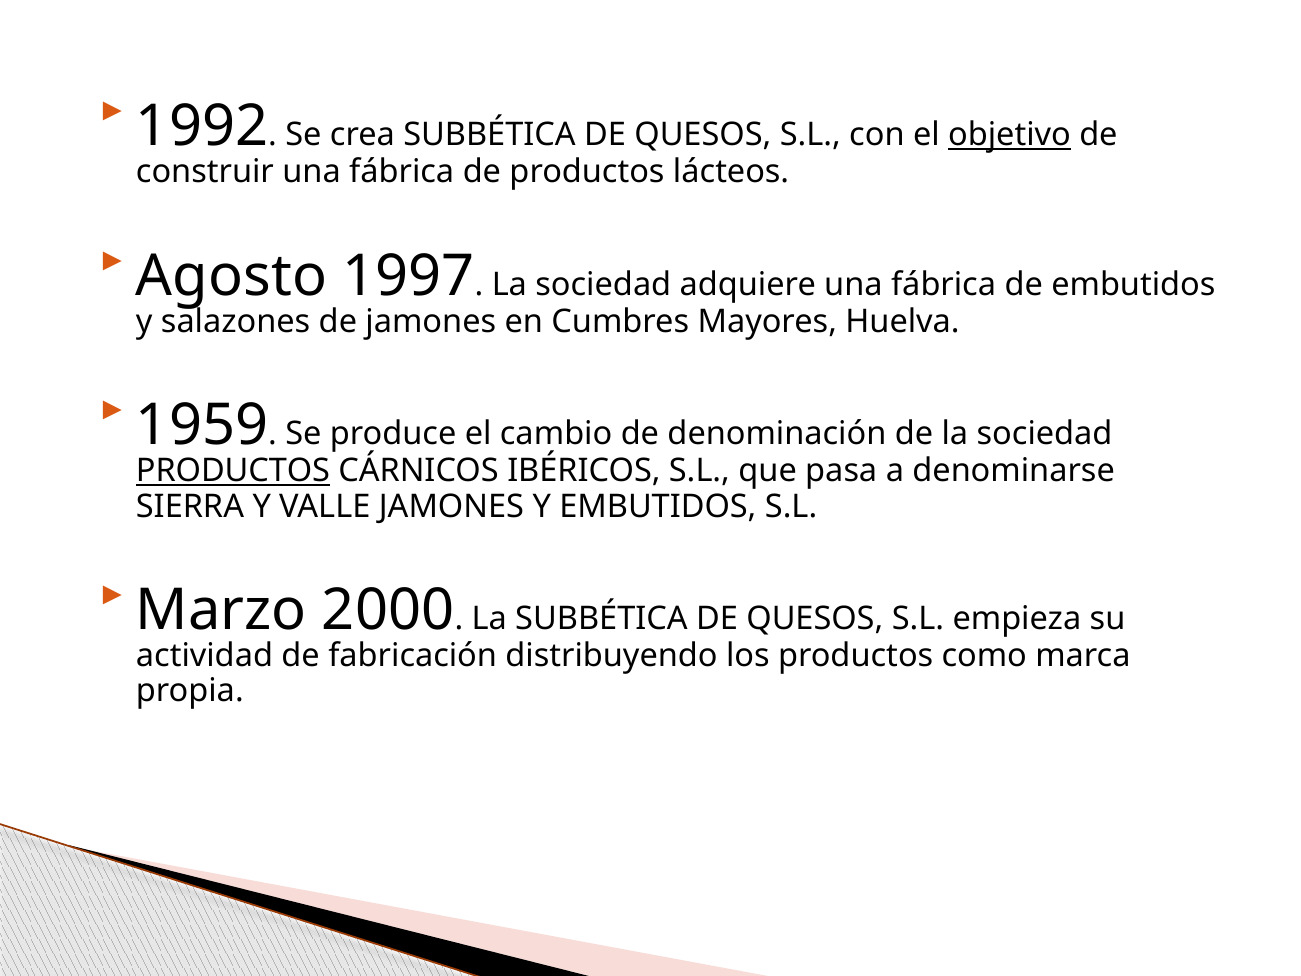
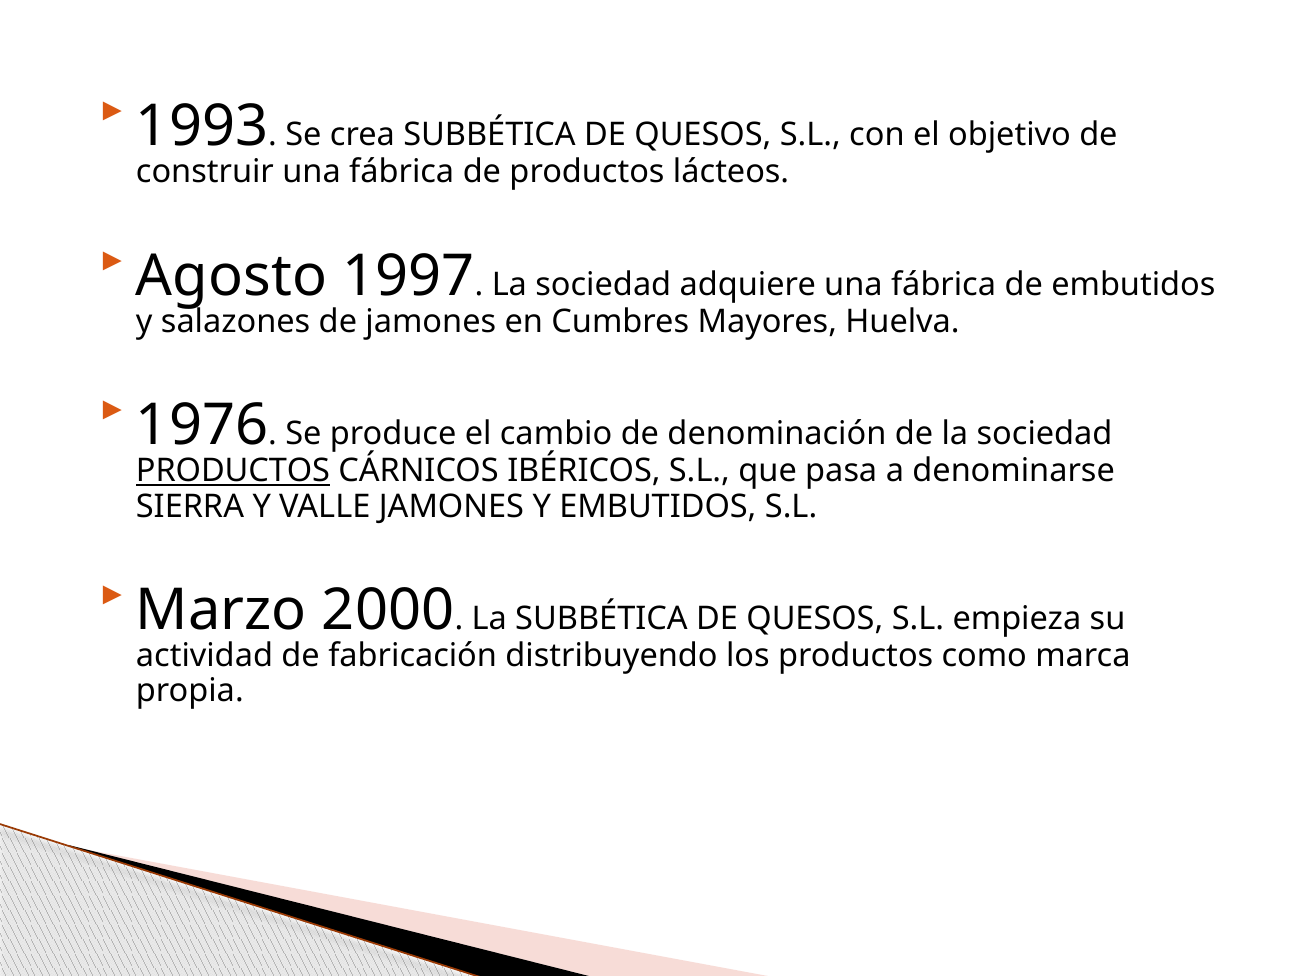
1992: 1992 -> 1993 (202, 126)
objetivo underline: present -> none (1010, 135)
1959: 1959 -> 1976 (202, 426)
